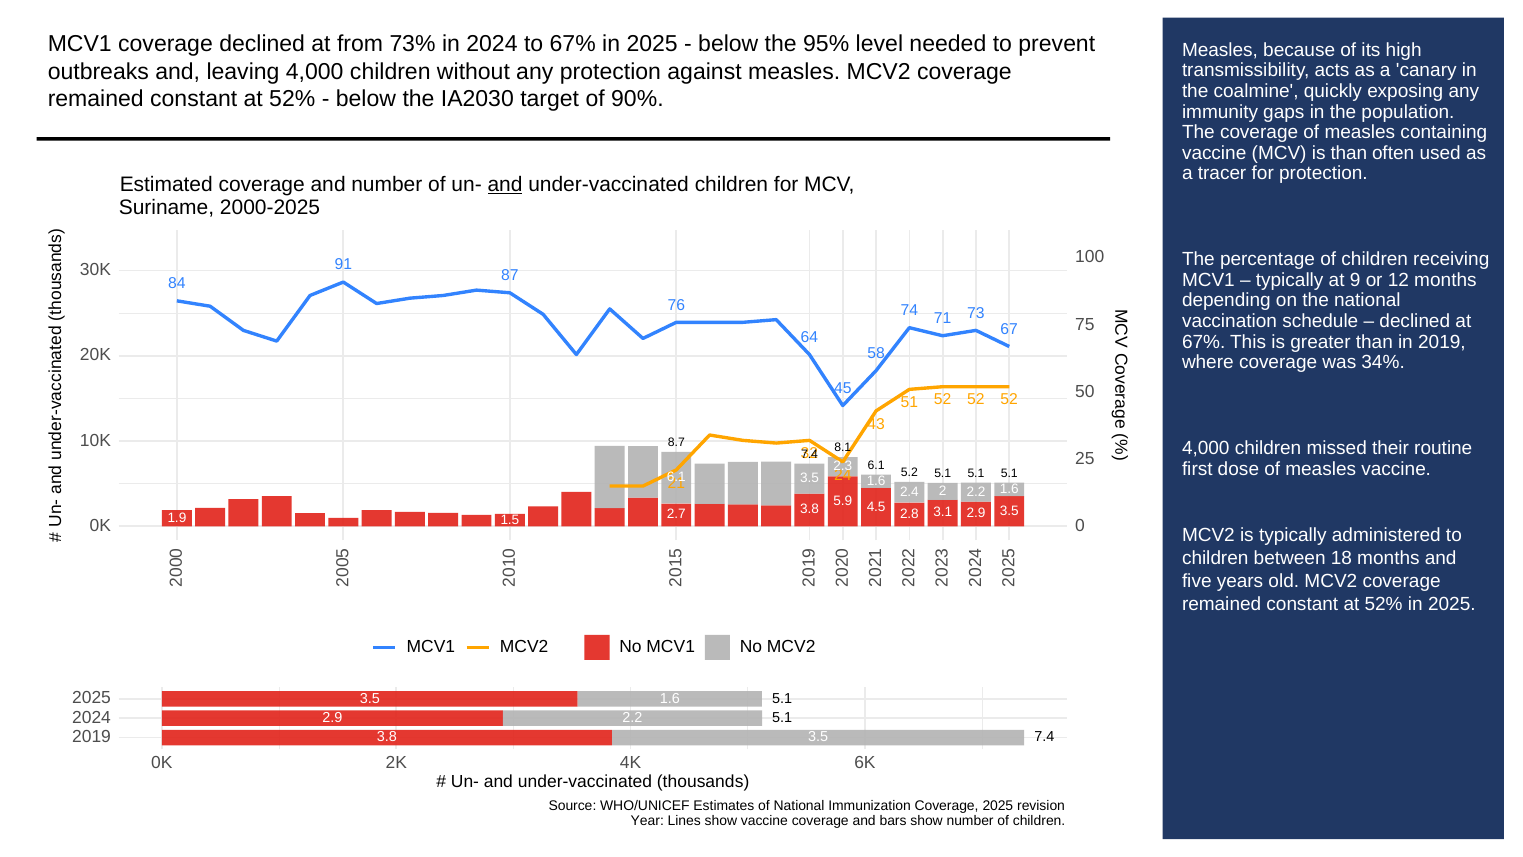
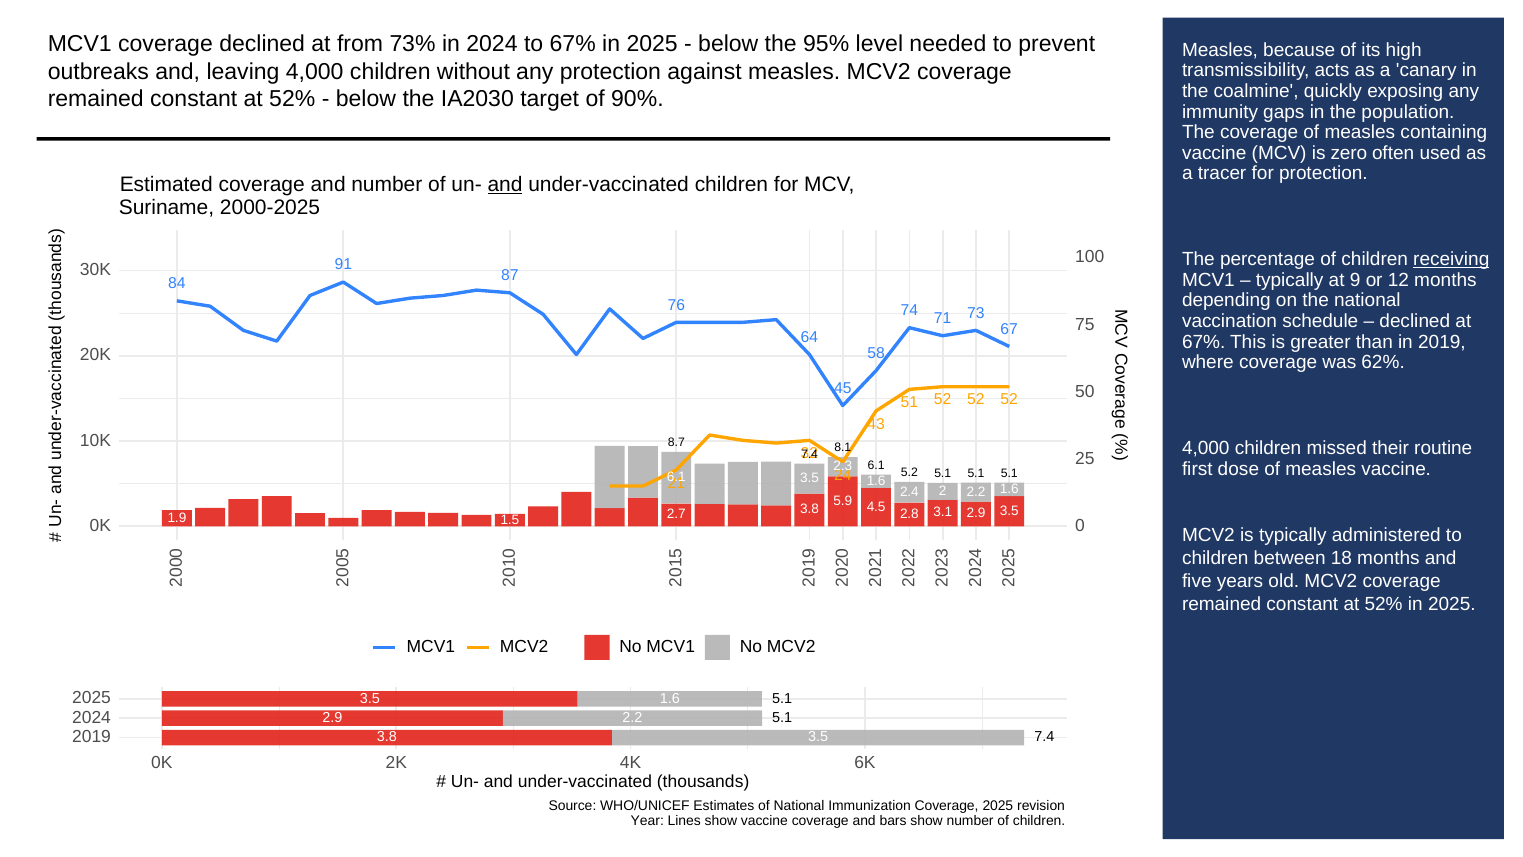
is than: than -> zero (1349, 153)
receiving underline: none -> present (1451, 259)
34%: 34% -> 62% (1383, 362)
